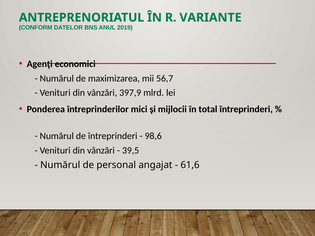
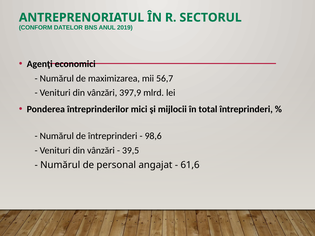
VARIANTE: VARIANTE -> SECTORUL (211, 18)
